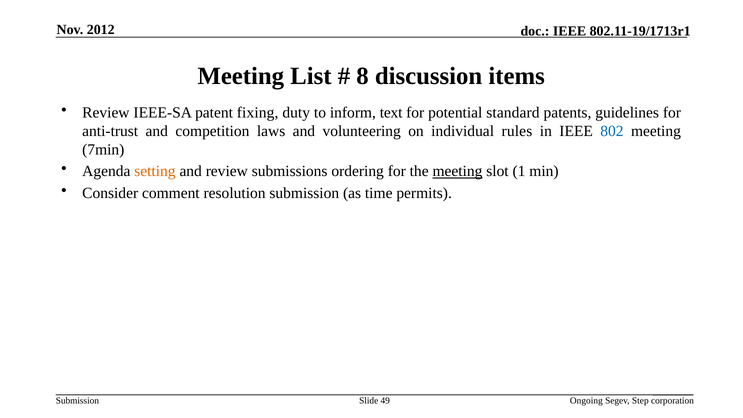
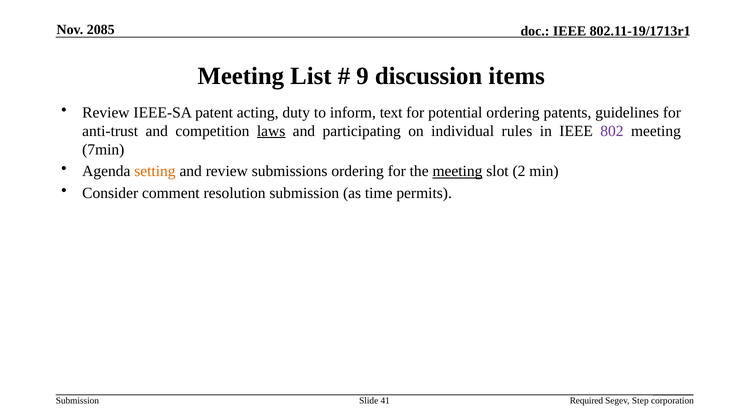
2012: 2012 -> 2085 (101, 30)
8: 8 -> 9 (362, 76)
fixing: fixing -> acting (258, 112)
potential standard: standard -> ordering (513, 112)
laws underline: none -> present (271, 131)
volunteering: volunteering -> participating (362, 131)
802 colour: blue -> purple (612, 131)
1: 1 -> 2 (519, 171)
49: 49 -> 41 (385, 401)
Ongoing: Ongoing -> Required (586, 401)
